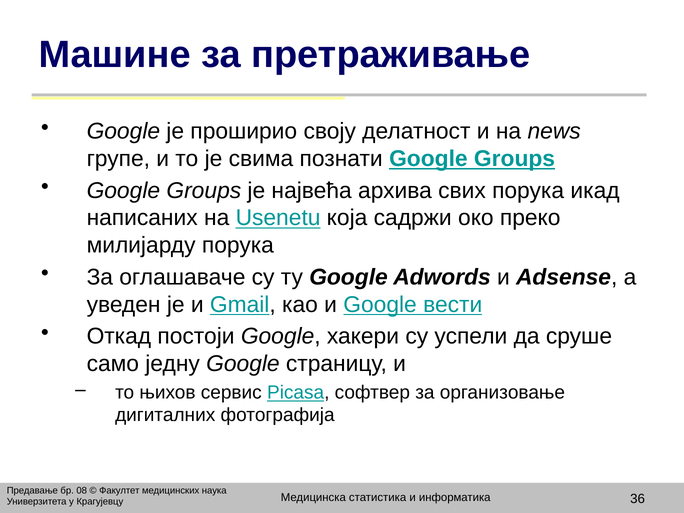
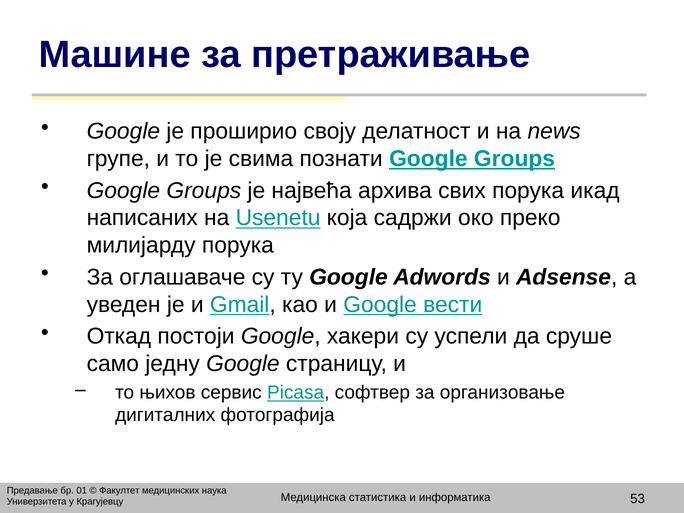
08: 08 -> 01 (82, 490)
36: 36 -> 53 (638, 499)
